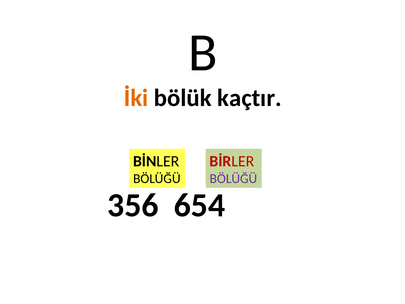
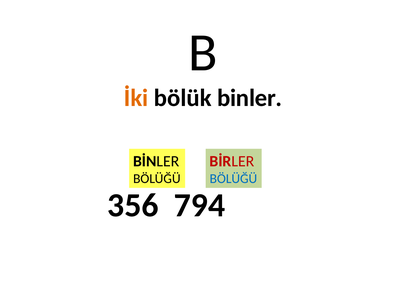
kaçtır: kaçtır -> binler (250, 98)
BÖLÜĞÜ colour: purple -> blue (233, 179)
654: 654 -> 794 (199, 205)
